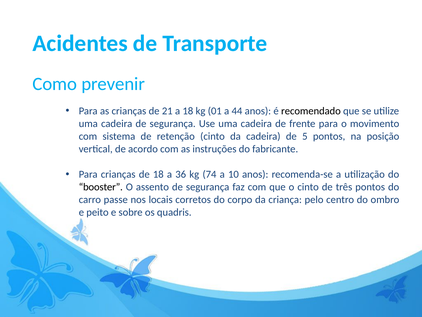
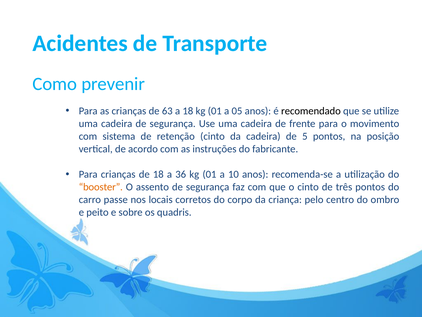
21: 21 -> 63 (167, 111)
44: 44 -> 05 (237, 111)
36 kg 74: 74 -> 01 (209, 174)
booster colour: black -> orange (101, 187)
